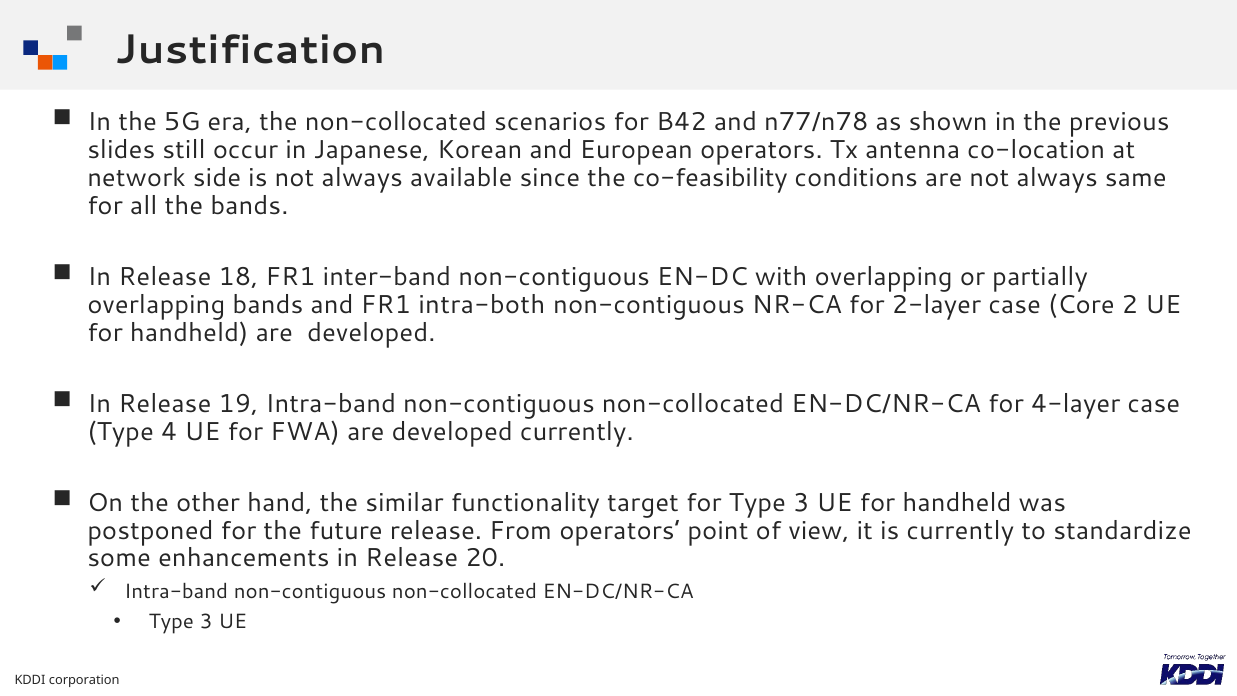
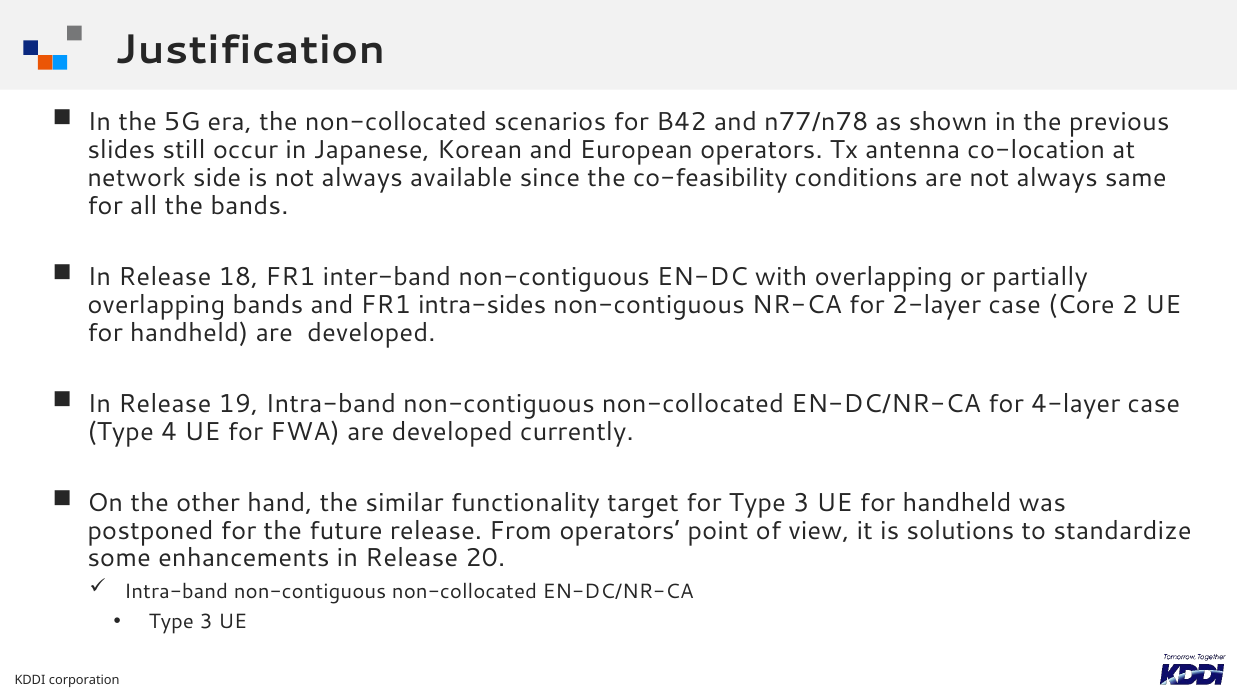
intra-both: intra-both -> intra-sides (482, 305)
is currently: currently -> solutions (960, 530)
